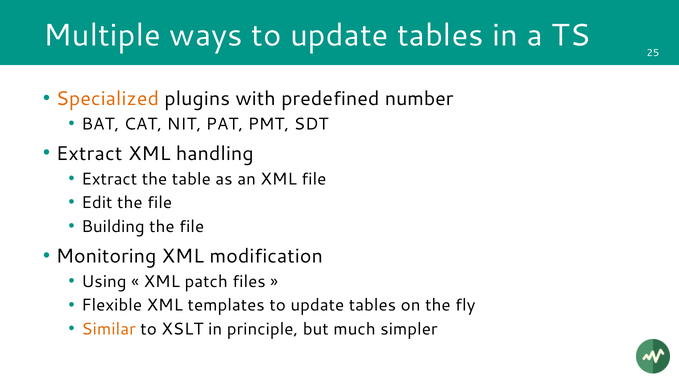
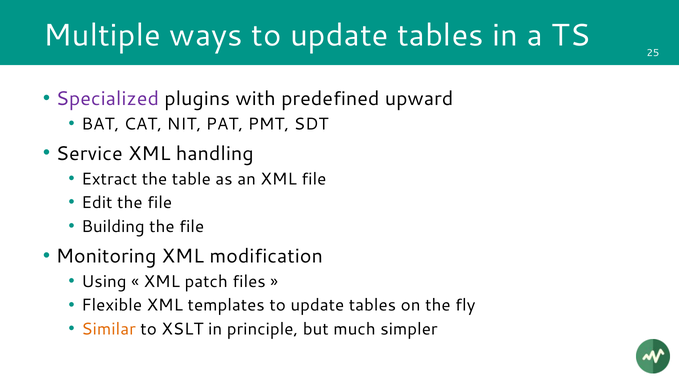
Specialized colour: orange -> purple (107, 99)
number: number -> upward (419, 99)
Extract: Extract -> Service (89, 153)
